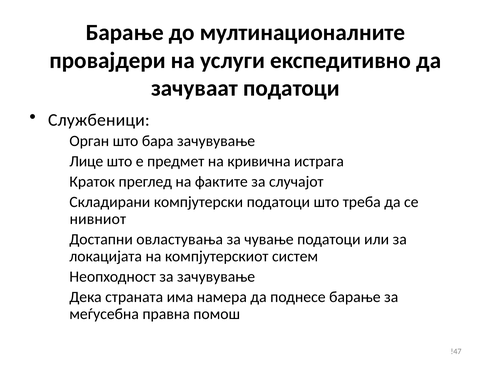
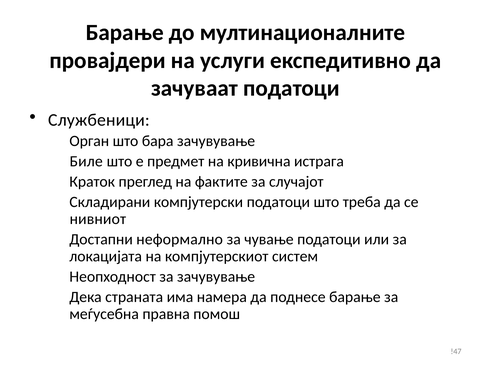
Лице: Лице -> Биле (86, 162)
овластувања: овластувања -> неформално (180, 240)
